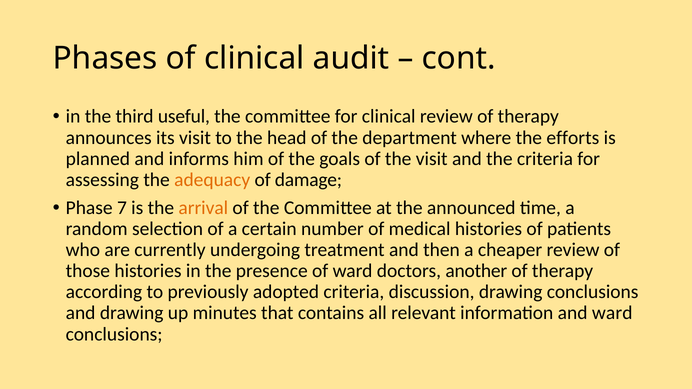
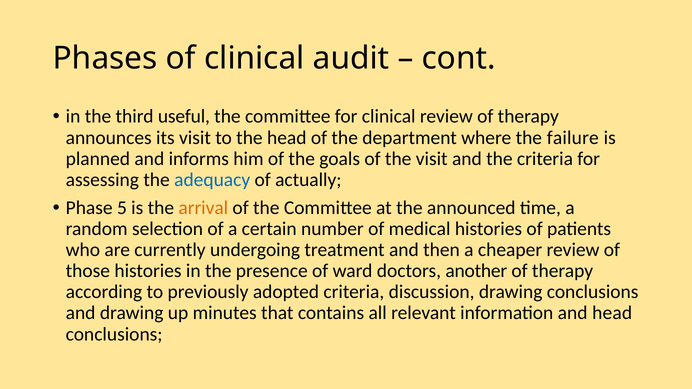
efforts: efforts -> failure (573, 138)
adequacy colour: orange -> blue (212, 180)
damage: damage -> actually (308, 180)
7: 7 -> 5 (122, 208)
and ward: ward -> head (612, 313)
